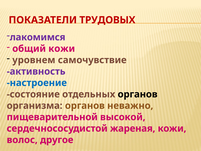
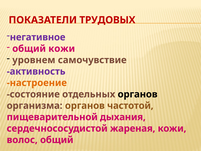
лакомимся: лакомимся -> негативное (38, 37)
настроение colour: blue -> orange (37, 83)
неважно: неважно -> частотой (130, 105)
высокой: высокой -> дыхания (123, 117)
волос другое: другое -> общий (57, 140)
